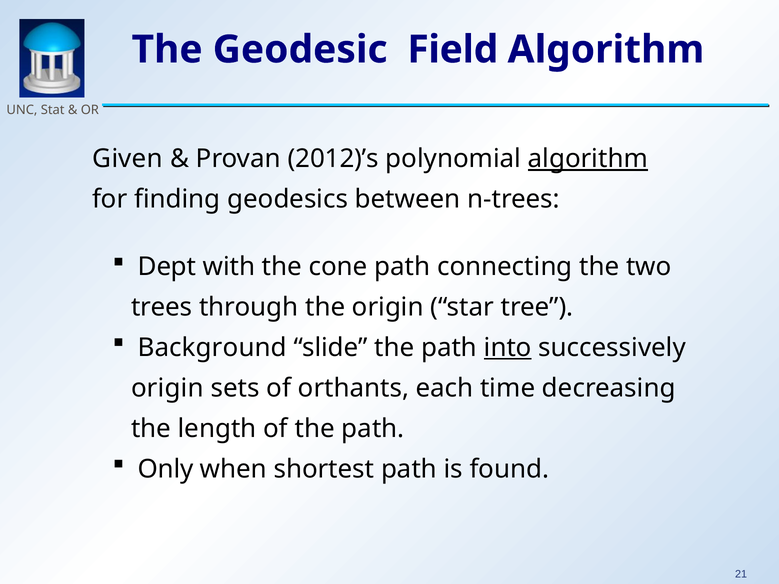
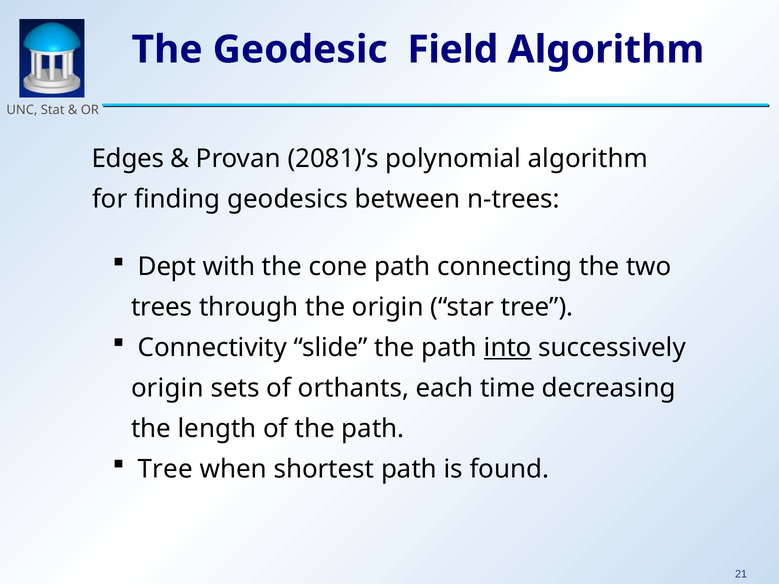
Given: Given -> Edges (128, 159)
2012)’s: 2012)’s -> 2081)’s (333, 159)
algorithm underline: present -> none (588, 159)
Background: Background -> Connectivity (212, 348)
Only: Only -> Tree (165, 469)
